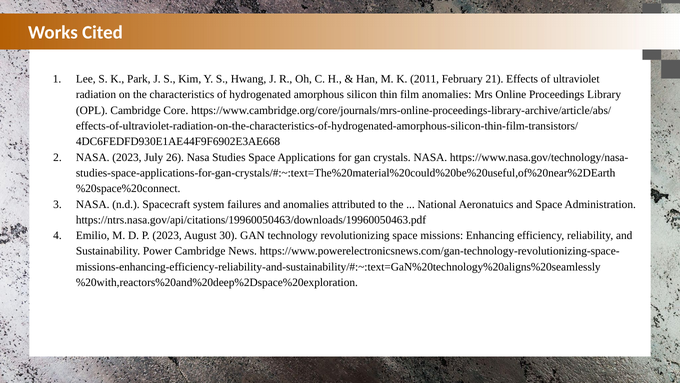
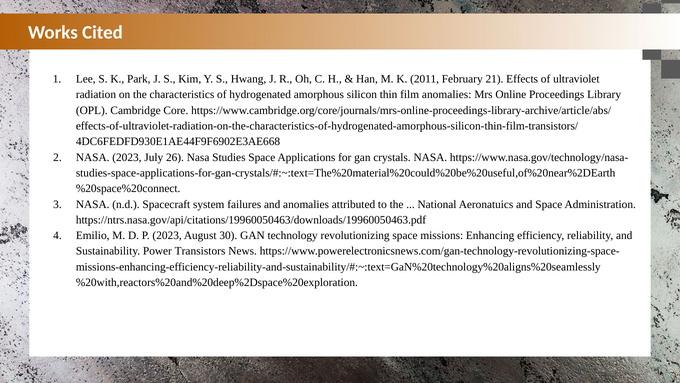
Power Cambridge: Cambridge -> Transistors (200, 251)
